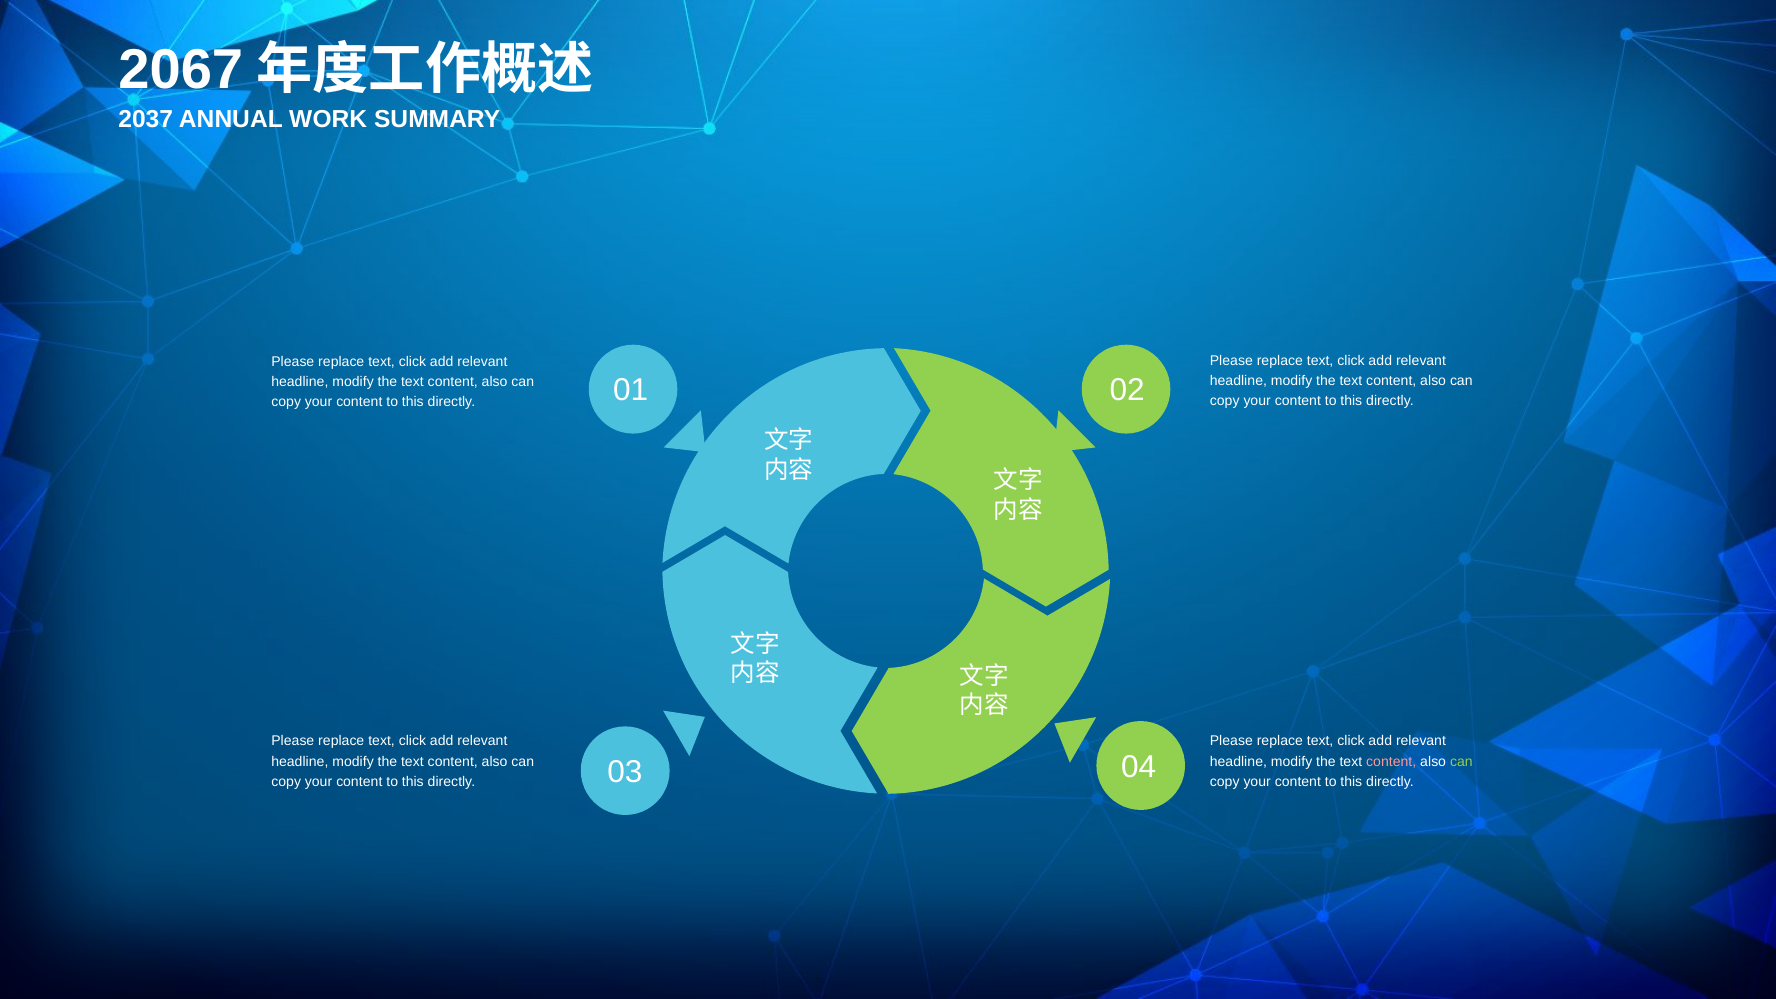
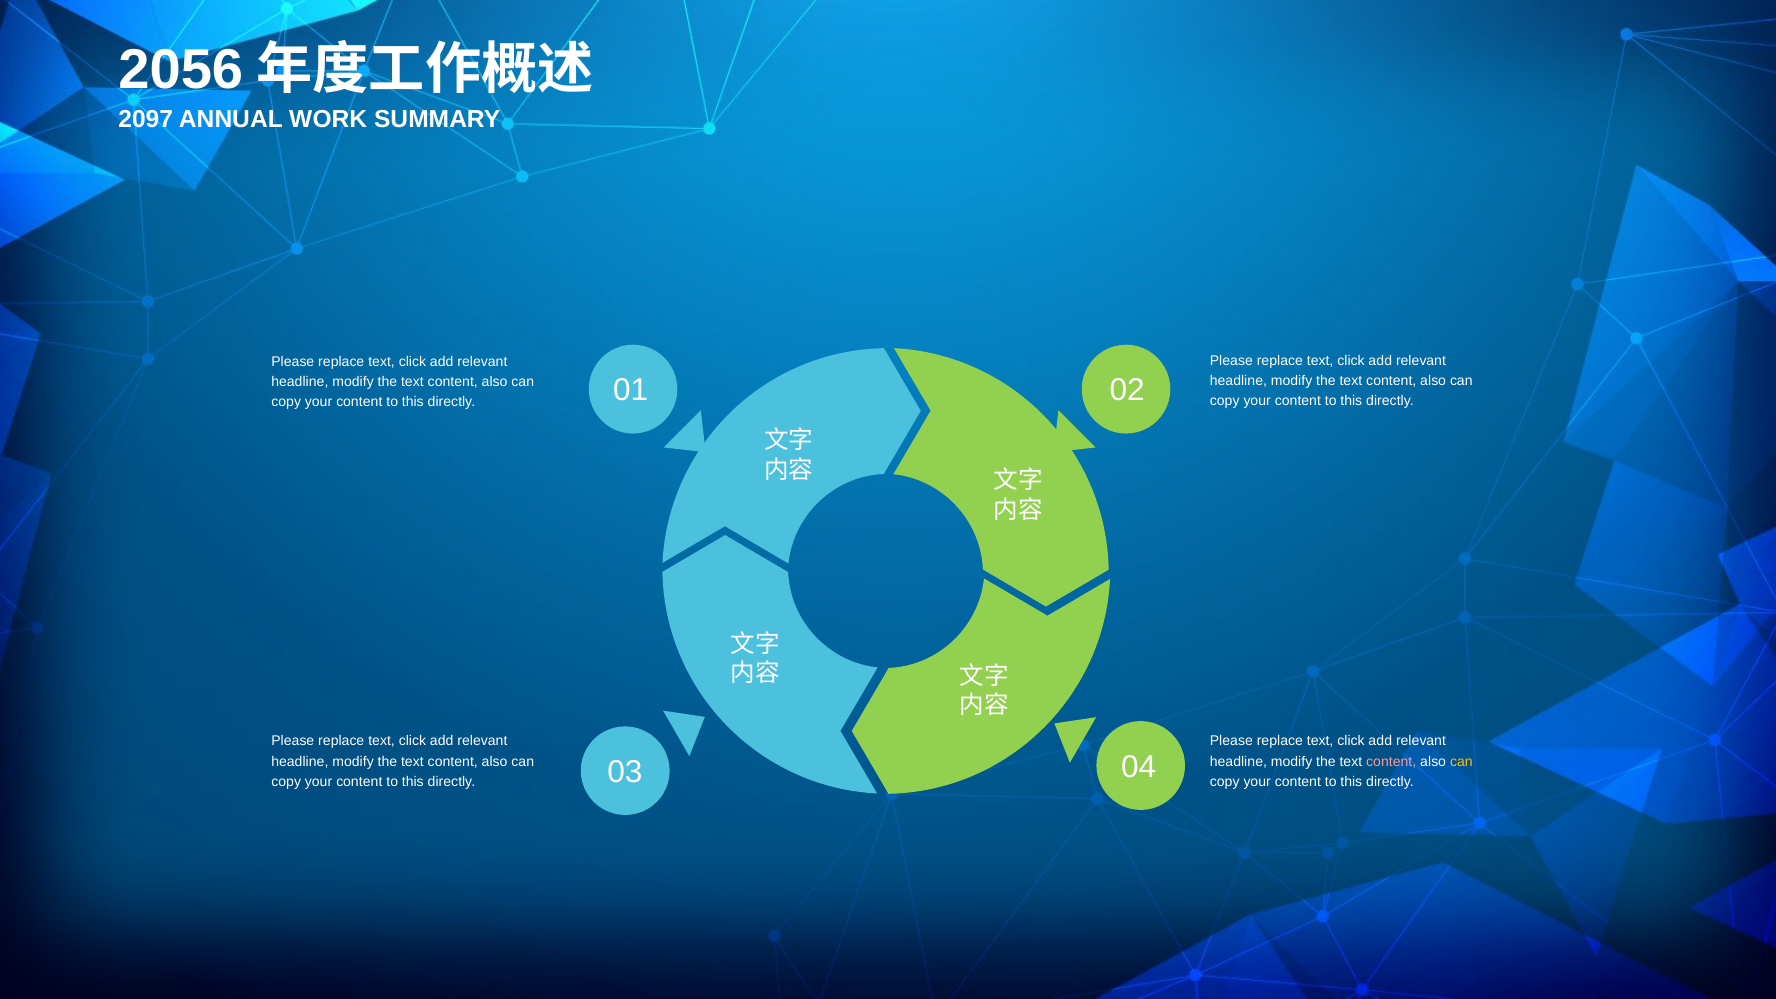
2067: 2067 -> 2056 (181, 70)
2037: 2037 -> 2097 (146, 119)
can colour: light green -> yellow (1461, 761)
